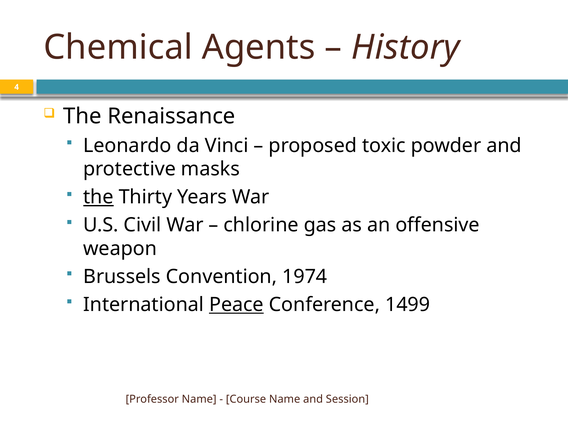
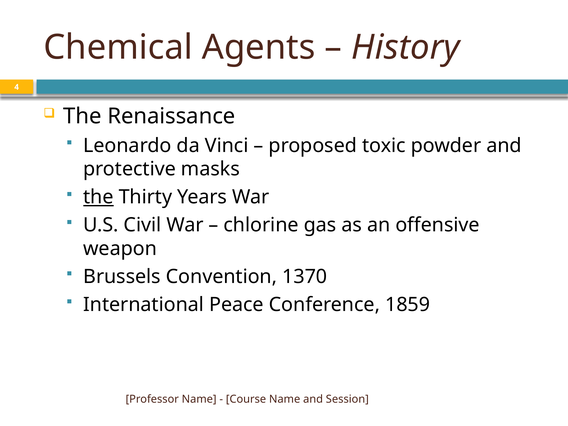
1974: 1974 -> 1370 (305, 277)
Peace underline: present -> none (236, 305)
1499: 1499 -> 1859 (408, 305)
